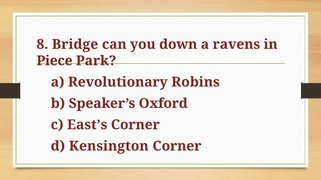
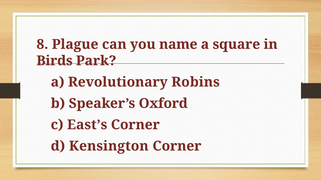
Bridge: Bridge -> Plague (75, 44)
down: down -> name (178, 44)
ravens: ravens -> square (236, 44)
Piece: Piece -> Birds (55, 61)
